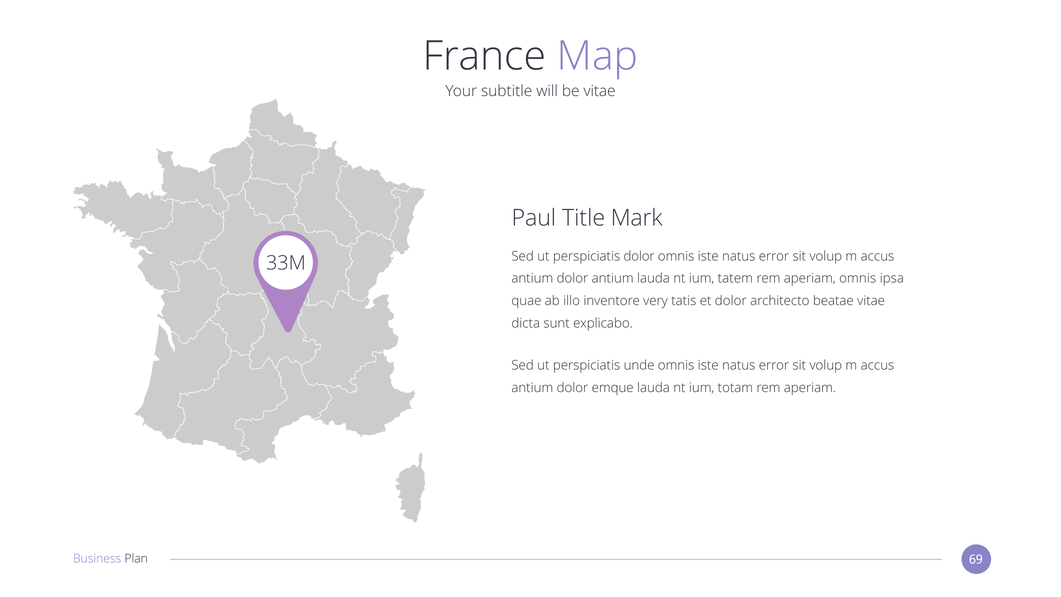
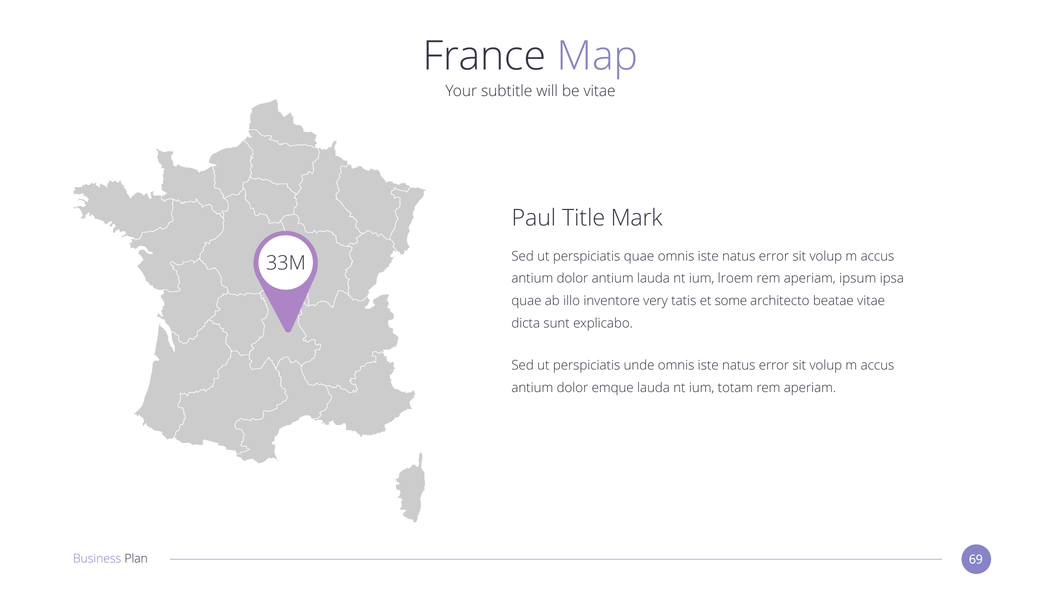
perspiciatis dolor: dolor -> quae (639, 256)
tatem: tatem -> lroem (735, 279)
aperiam omnis: omnis -> ipsum (858, 279)
et dolor: dolor -> some (731, 301)
